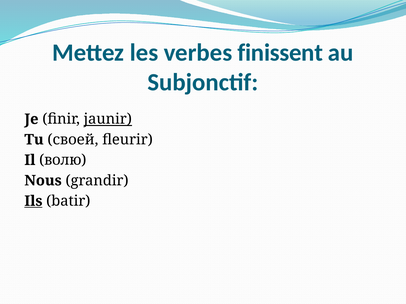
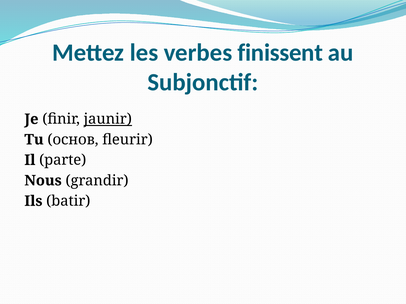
своей: своей -> основ (73, 140)
волю: волю -> parte (63, 160)
Ils underline: present -> none (33, 201)
